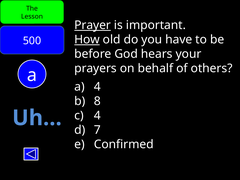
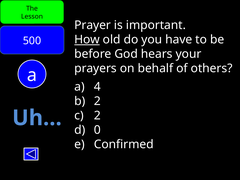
Prayer underline: present -> none (93, 25)
8: 8 -> 2 (97, 101)
4: 4 -> 2 (97, 116)
7: 7 -> 0 (97, 130)
